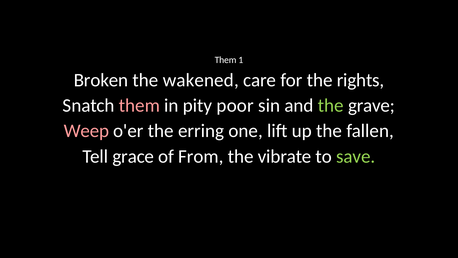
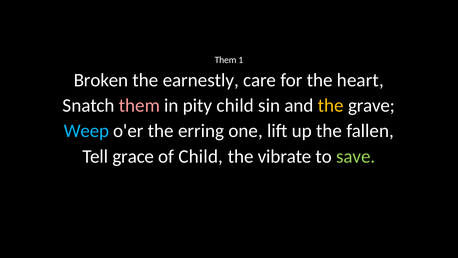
wakened: wakened -> earnestly (201, 80)
rights: rights -> heart (360, 80)
pity poor: poor -> child (235, 105)
the colour: light green -> yellow (331, 105)
Weep colour: pink -> light blue (86, 131)
of From: From -> Child (201, 156)
